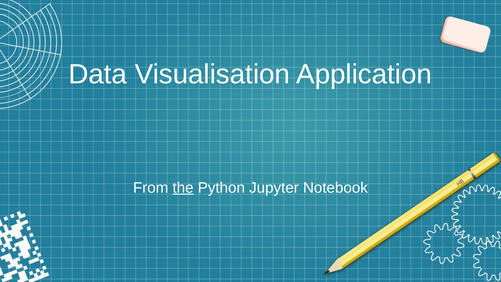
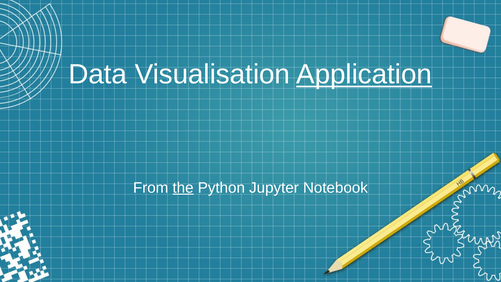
Application underline: none -> present (364, 74)
